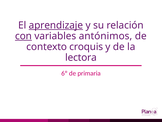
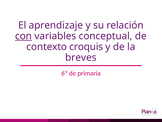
aprendizaje underline: present -> none (56, 25)
antónimos: antónimos -> conceptual (106, 36)
lectora: lectora -> breves (81, 57)
